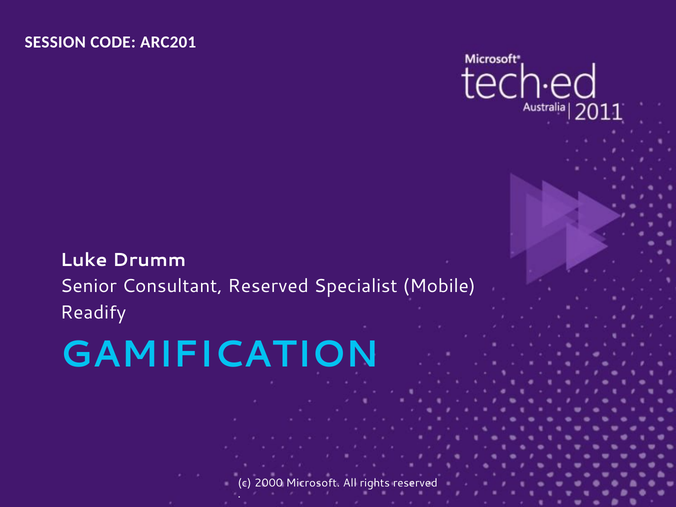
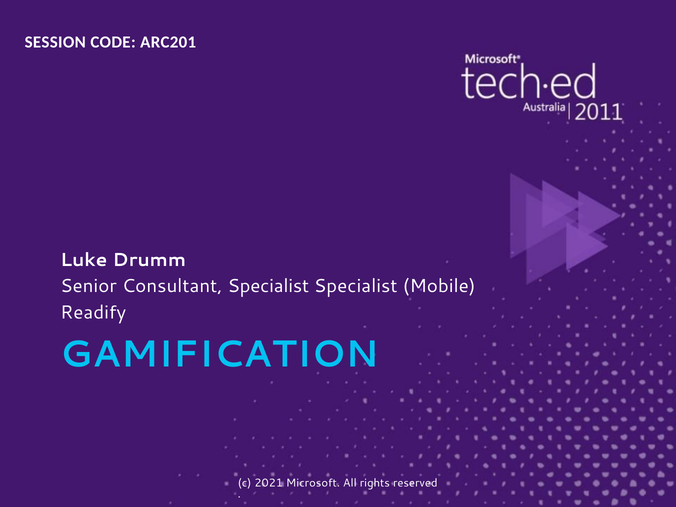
Consultant Reserved: Reserved -> Specialist (268, 286)
2000: 2000 -> 2021 (269, 483)
